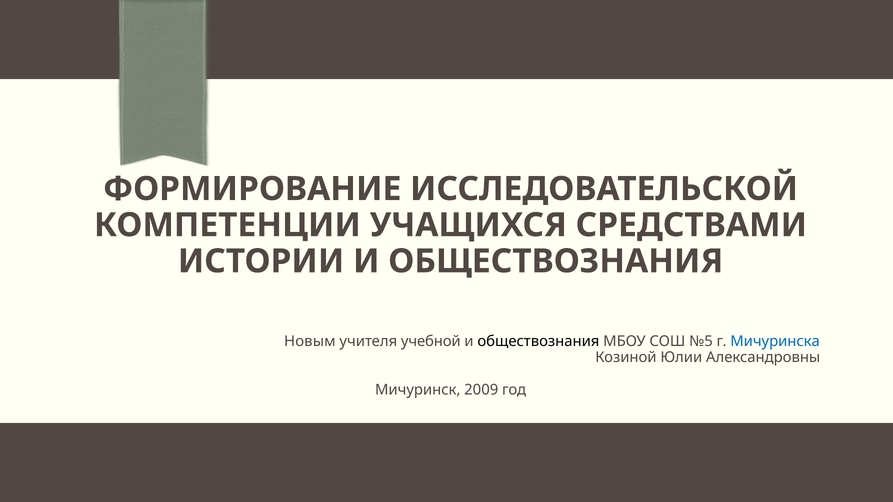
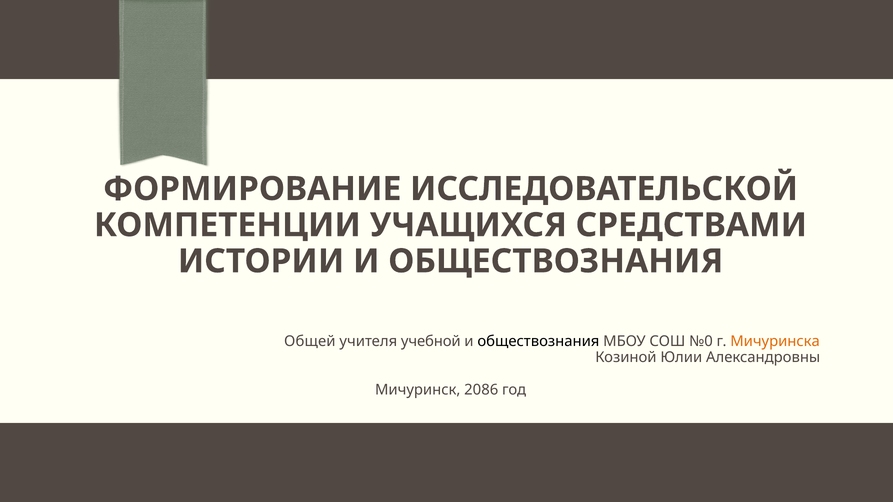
Новым: Новым -> Общей (310, 342)
№5: №5 -> №0 (701, 342)
Мичуринска colour: blue -> orange (775, 342)
2009: 2009 -> 2086 (481, 390)
